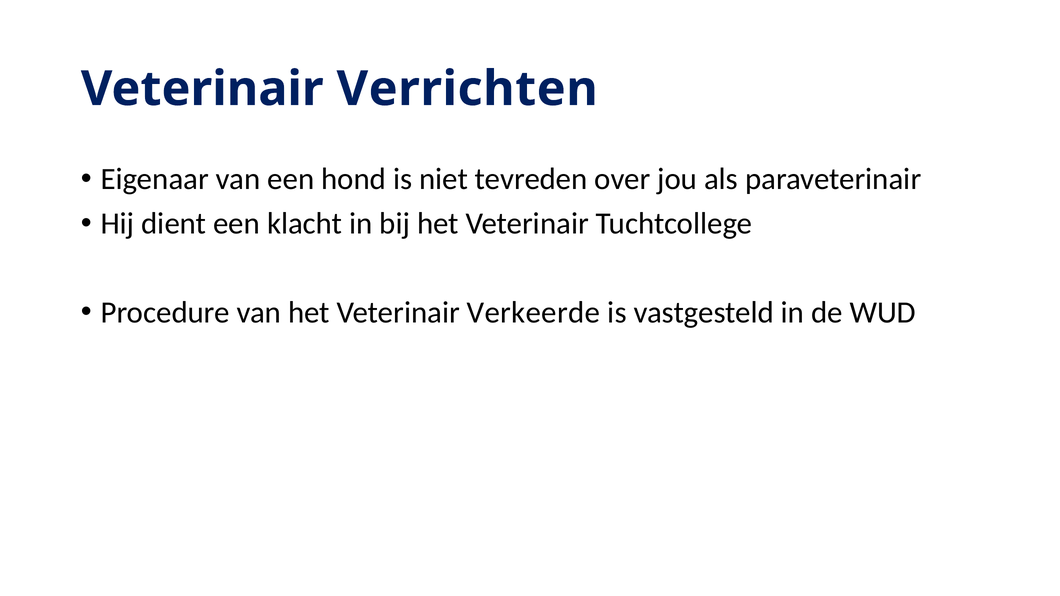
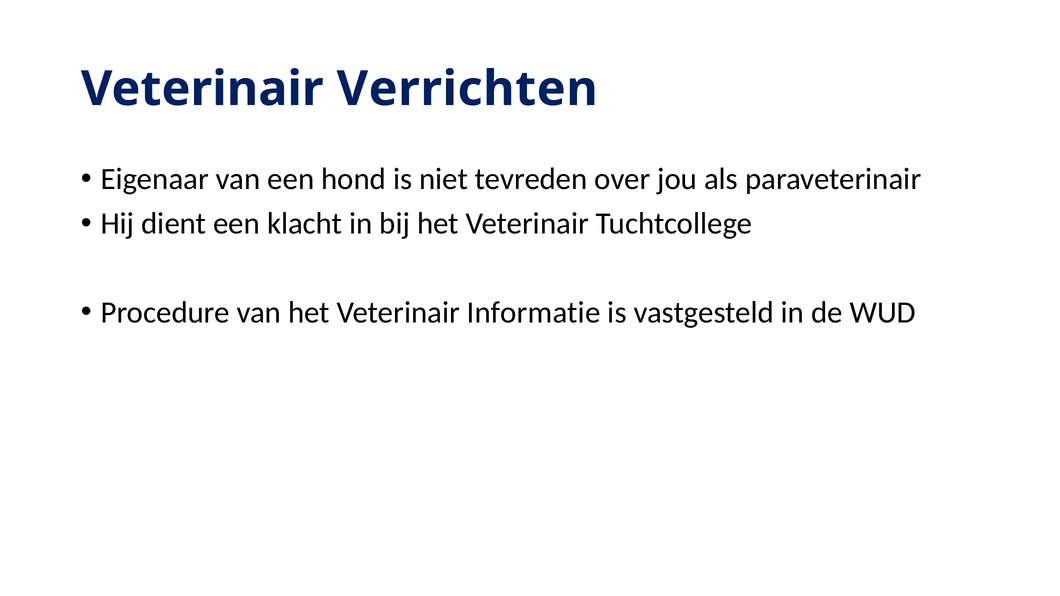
Verkeerde: Verkeerde -> Informatie (534, 313)
